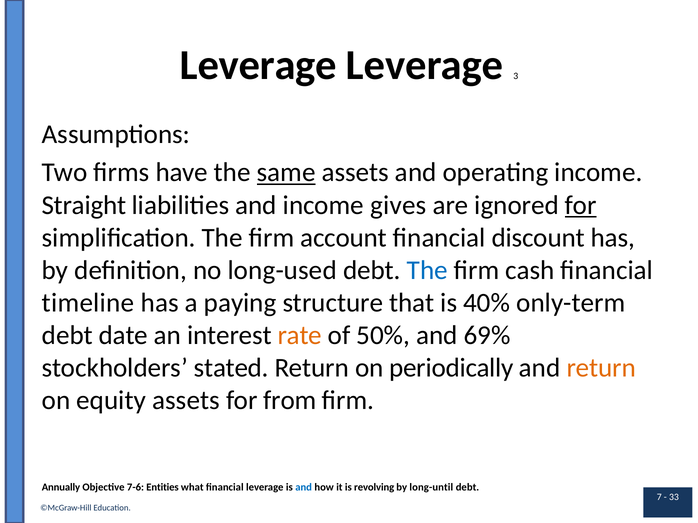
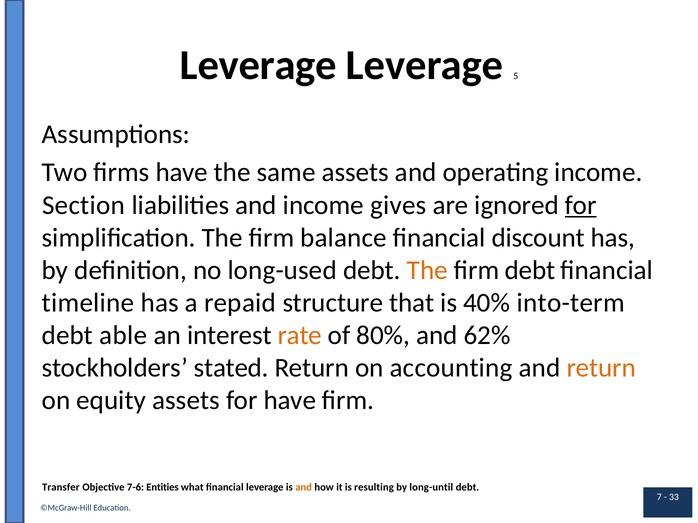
3: 3 -> 5 (516, 76)
same underline: present -> none (286, 173)
Straight: Straight -> Section (84, 205)
account: account -> balance (344, 238)
The colour: blue -> orange (427, 270)
firm cash: cash -> debt (530, 270)
paying: paying -> repaid (240, 303)
only-term: only-term -> into-term (571, 303)
date: date -> able (123, 336)
50%: 50% -> 80% (383, 336)
69%: 69% -> 62% (487, 336)
periodically: periodically -> accounting (451, 368)
for from: from -> have (290, 401)
Annually: Annually -> Transfer (61, 488)
and colour: blue -> orange (304, 488)
revolving: revolving -> resulting (374, 488)
